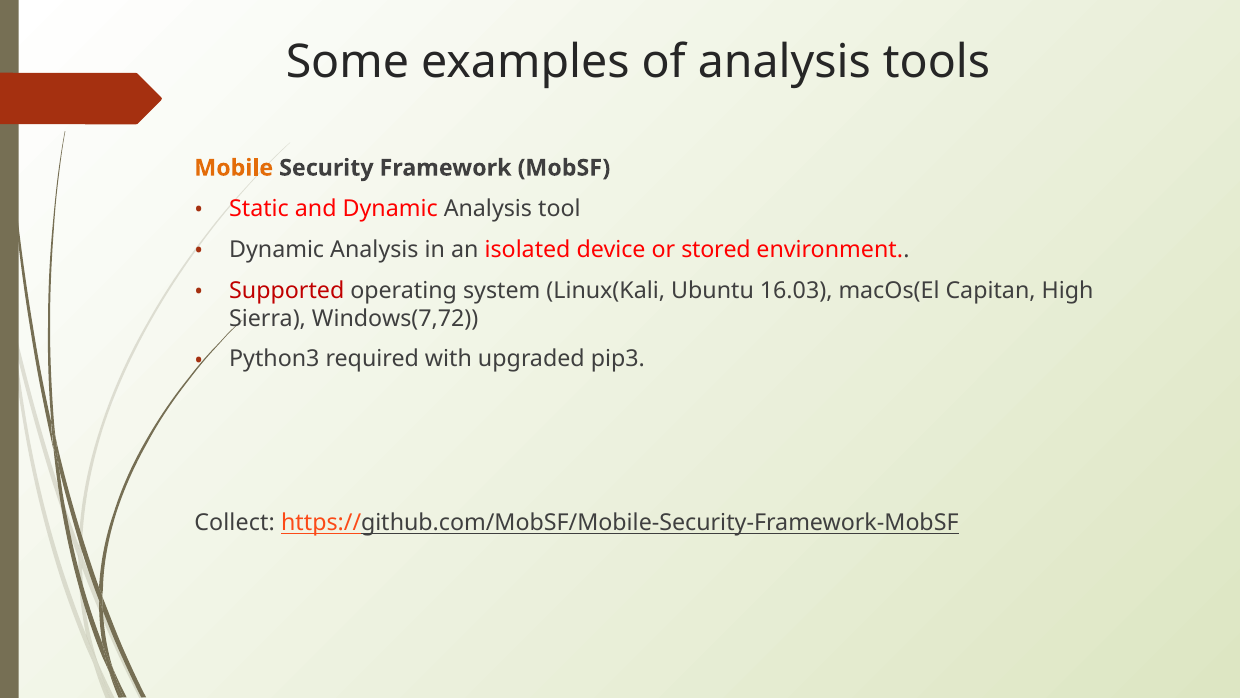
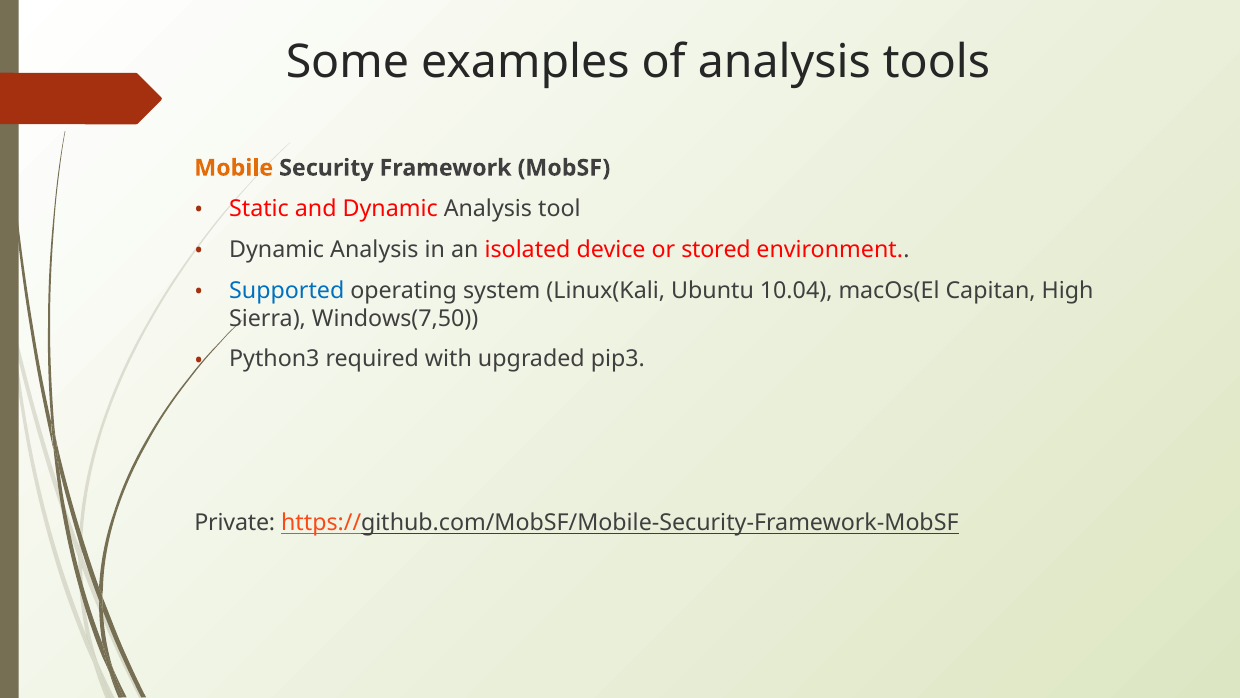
Supported colour: red -> blue (287, 290)
16.03: 16.03 -> 10.04 (796, 290)
Windows(7,72: Windows(7,72 -> Windows(7,50 (395, 318)
Collect: Collect -> Private (235, 522)
